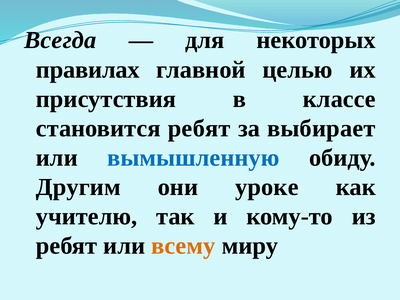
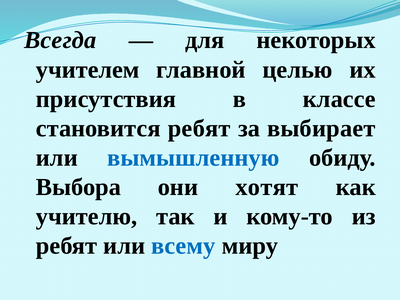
правилах: правилах -> учителем (88, 70)
Другим: Другим -> Выбора (78, 187)
уроке: уроке -> хотят (267, 187)
всему colour: orange -> blue (183, 246)
